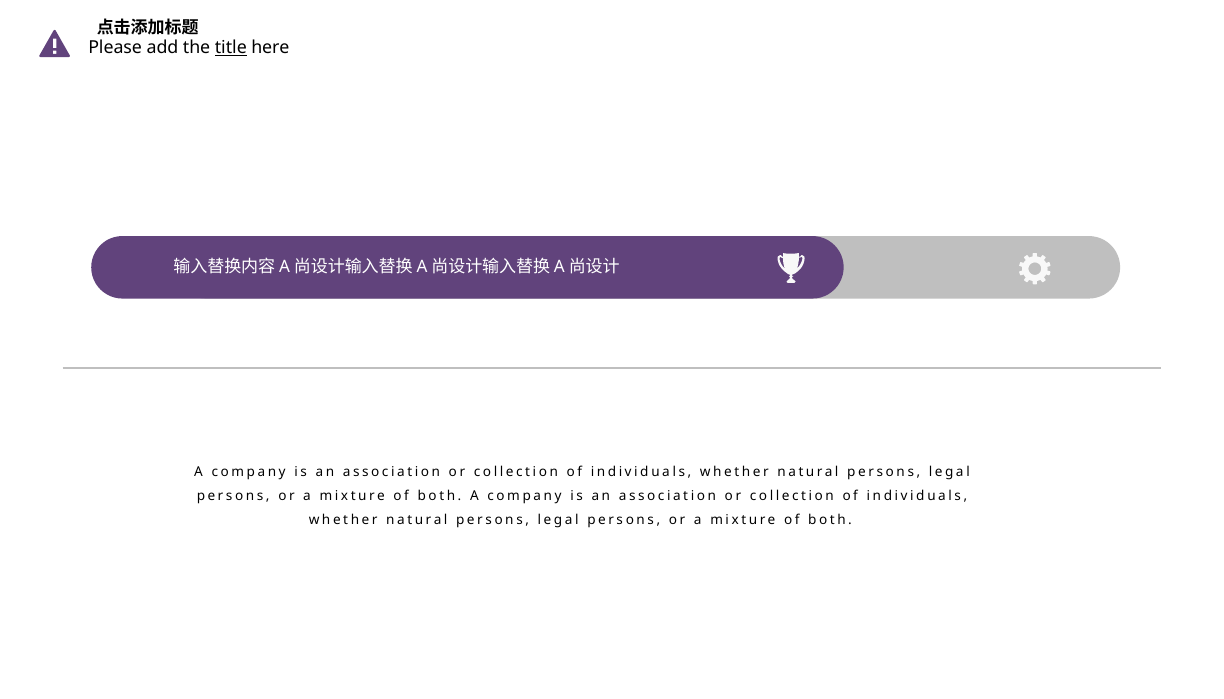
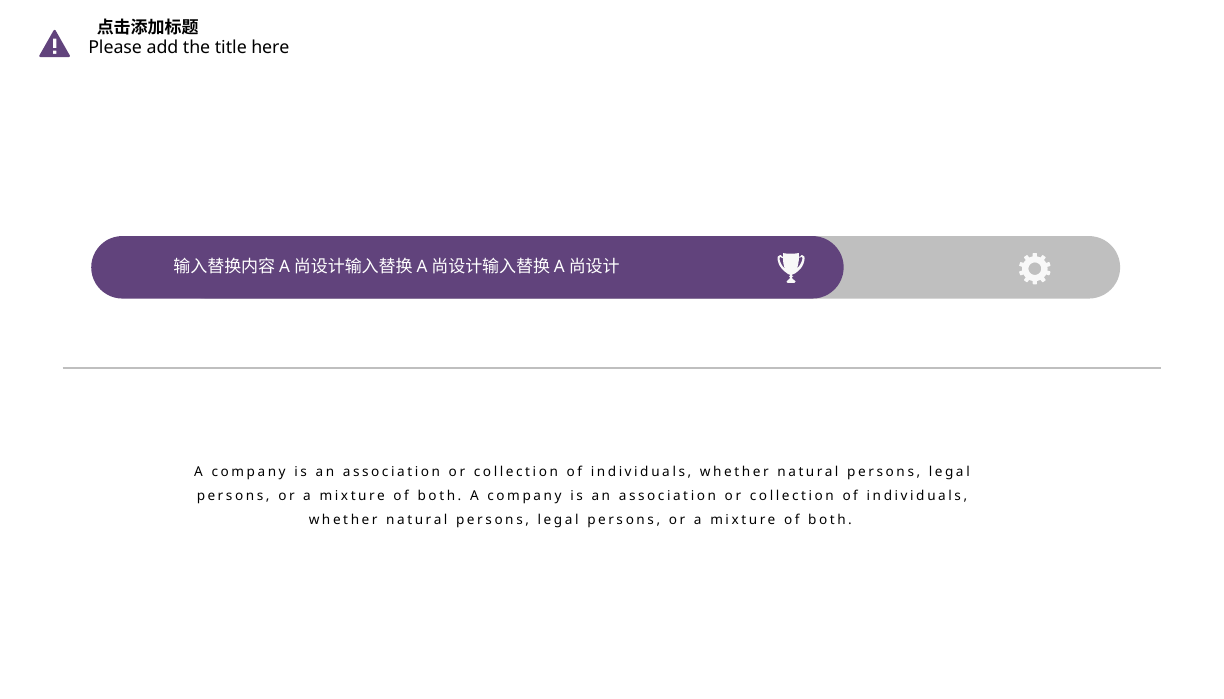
title underline: present -> none (231, 48)
